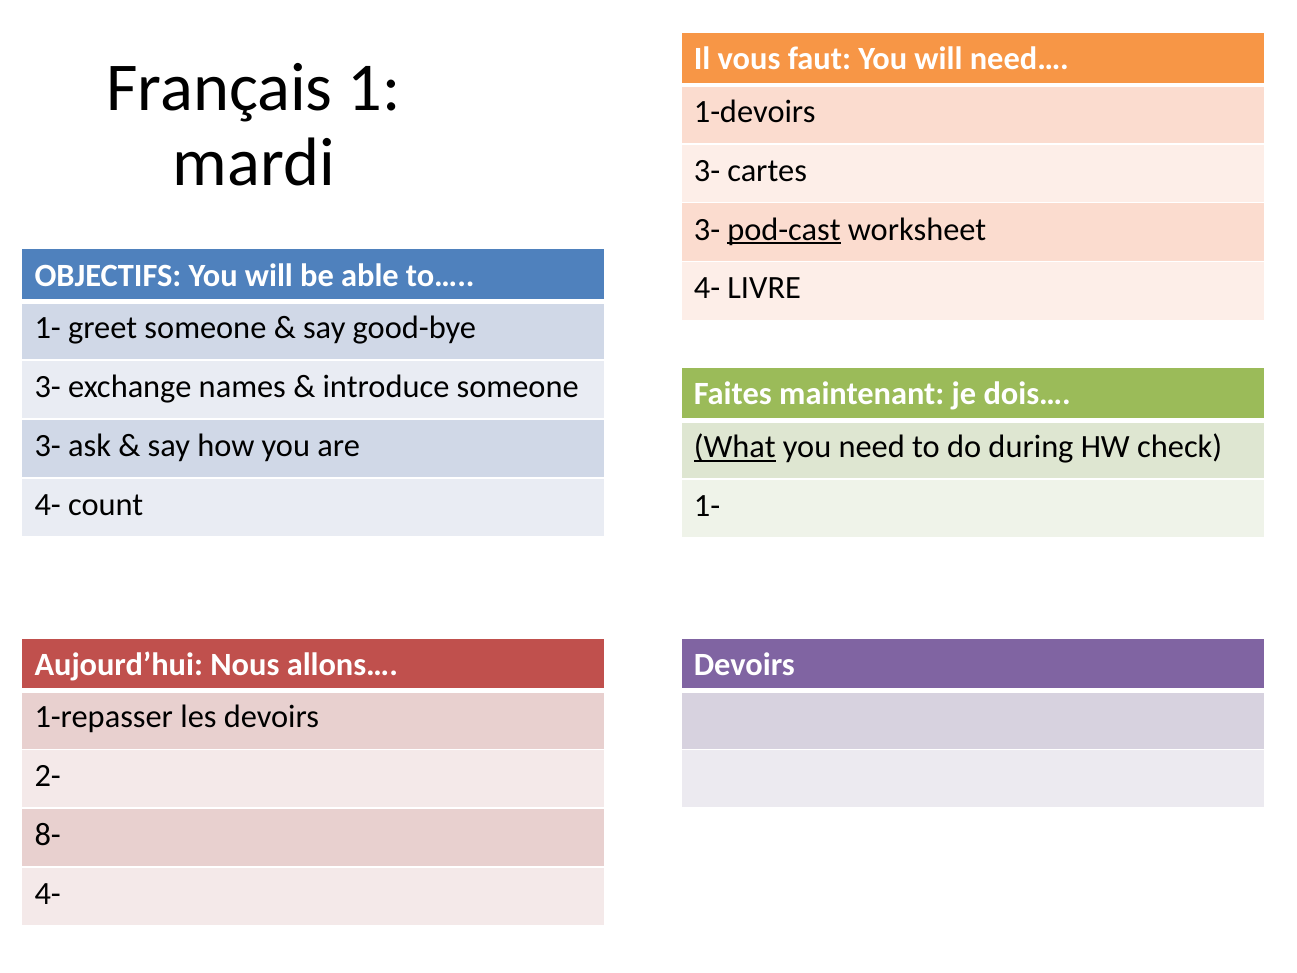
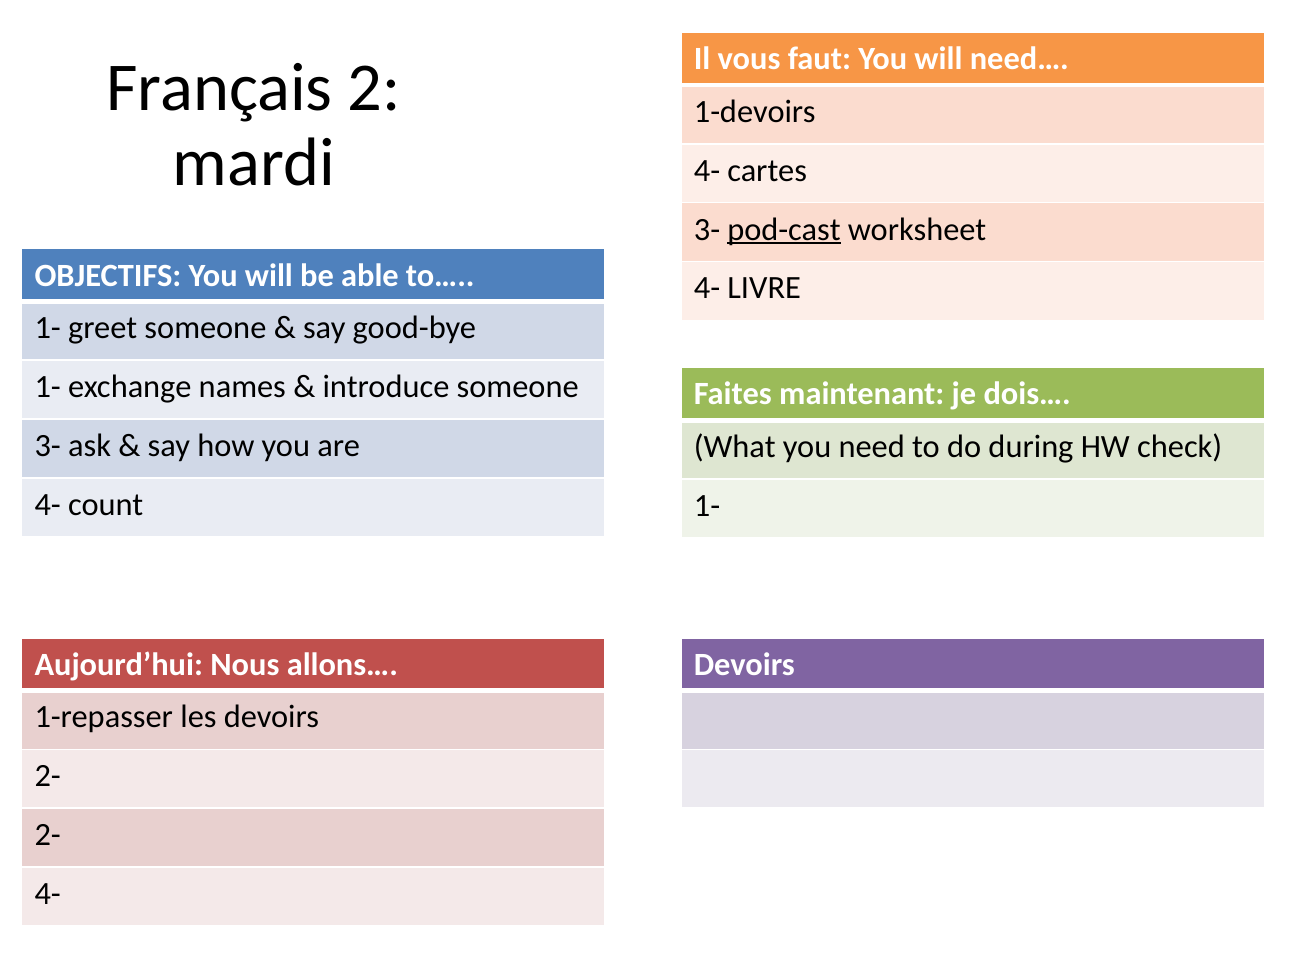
1: 1 -> 2 (374, 88)
3-: 3- -> 4- (707, 171)
3-: 3- -> 1- (48, 387)
What underline: present -> none (735, 447)
8-: 8- -> 2- (48, 835)
